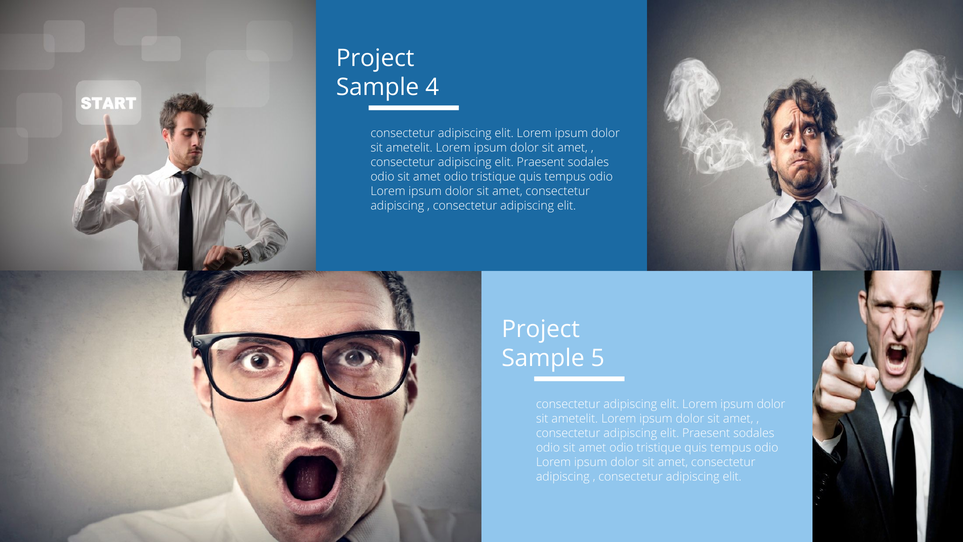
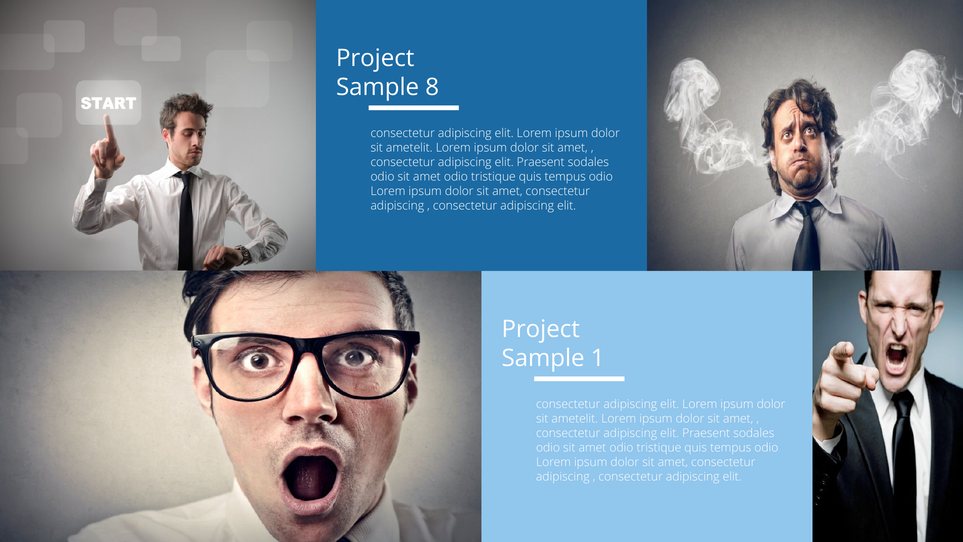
4: 4 -> 8 (432, 87)
5: 5 -> 1 (598, 358)
